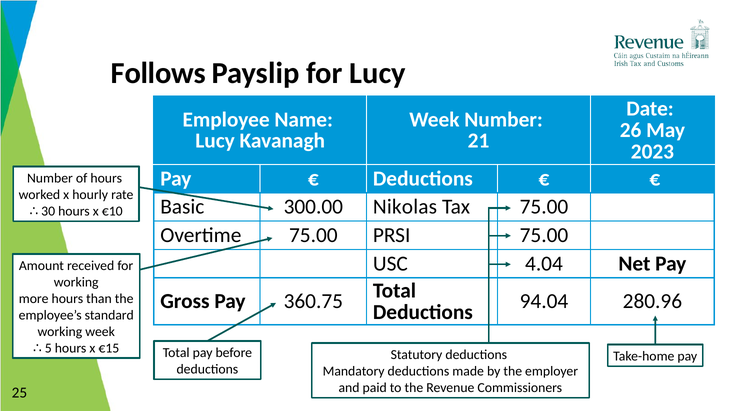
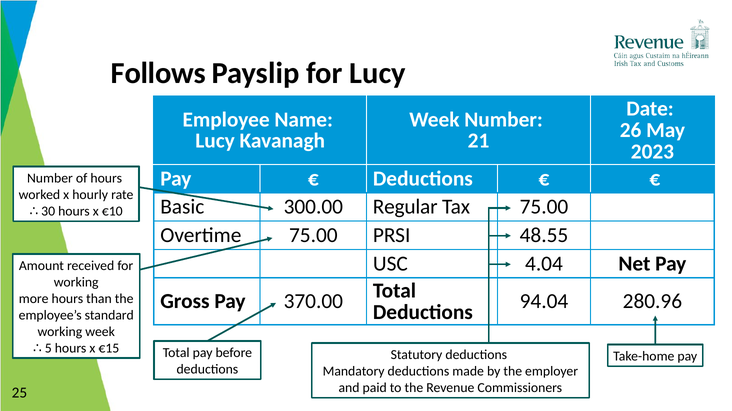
Nikolas: Nikolas -> Regular (405, 207)
PRSI 75.00: 75.00 -> 48.55 (544, 236)
360.75: 360.75 -> 370.00 (313, 302)
